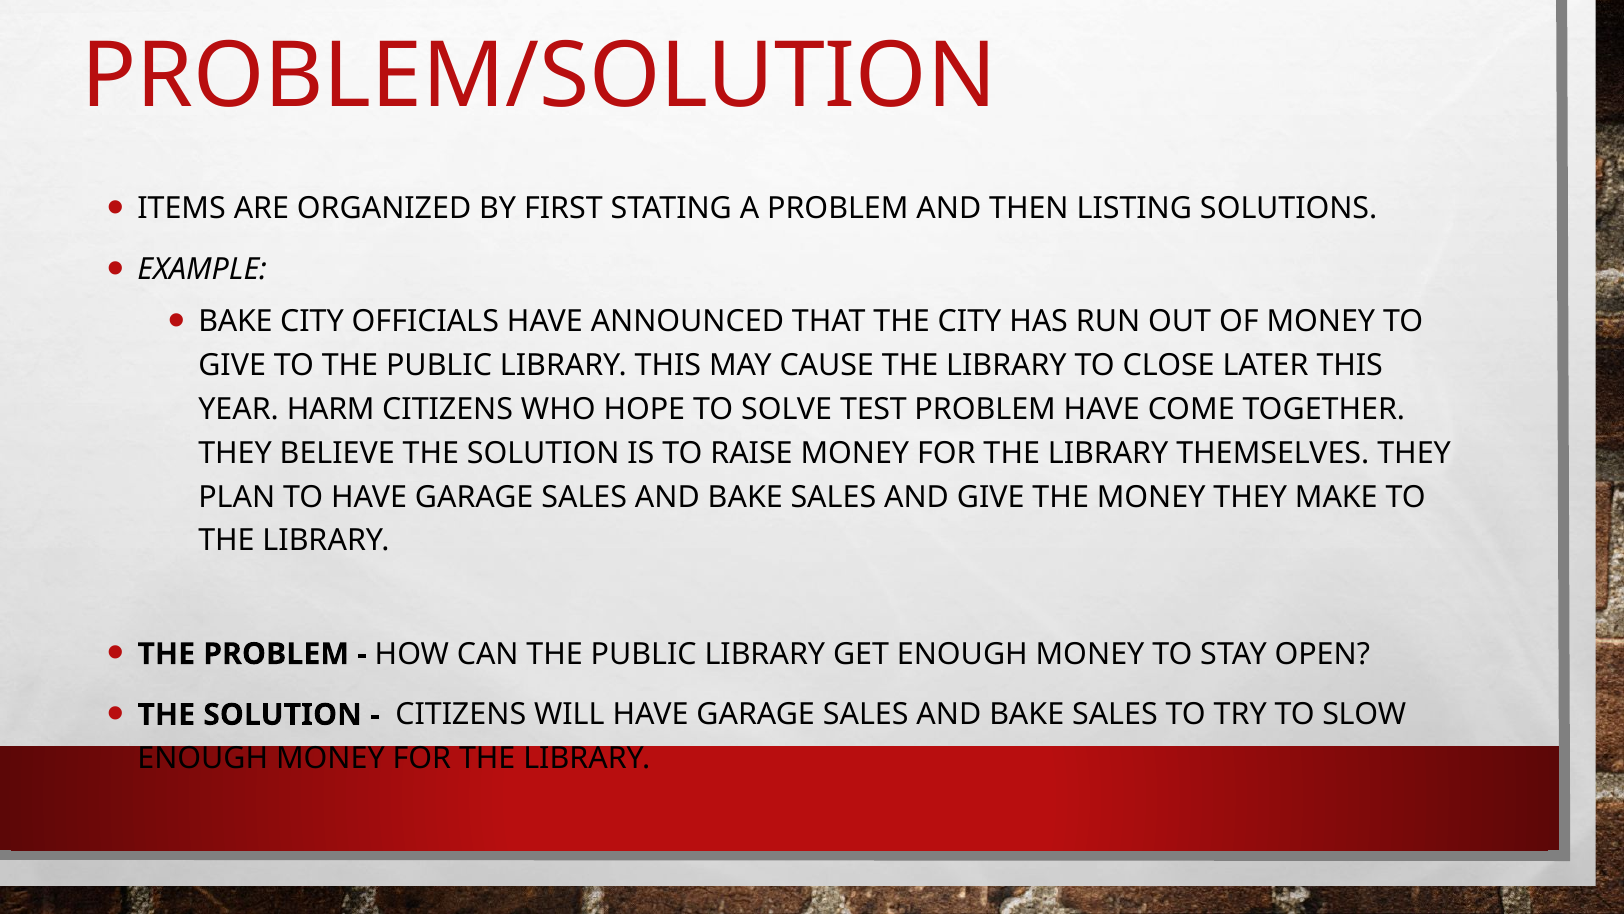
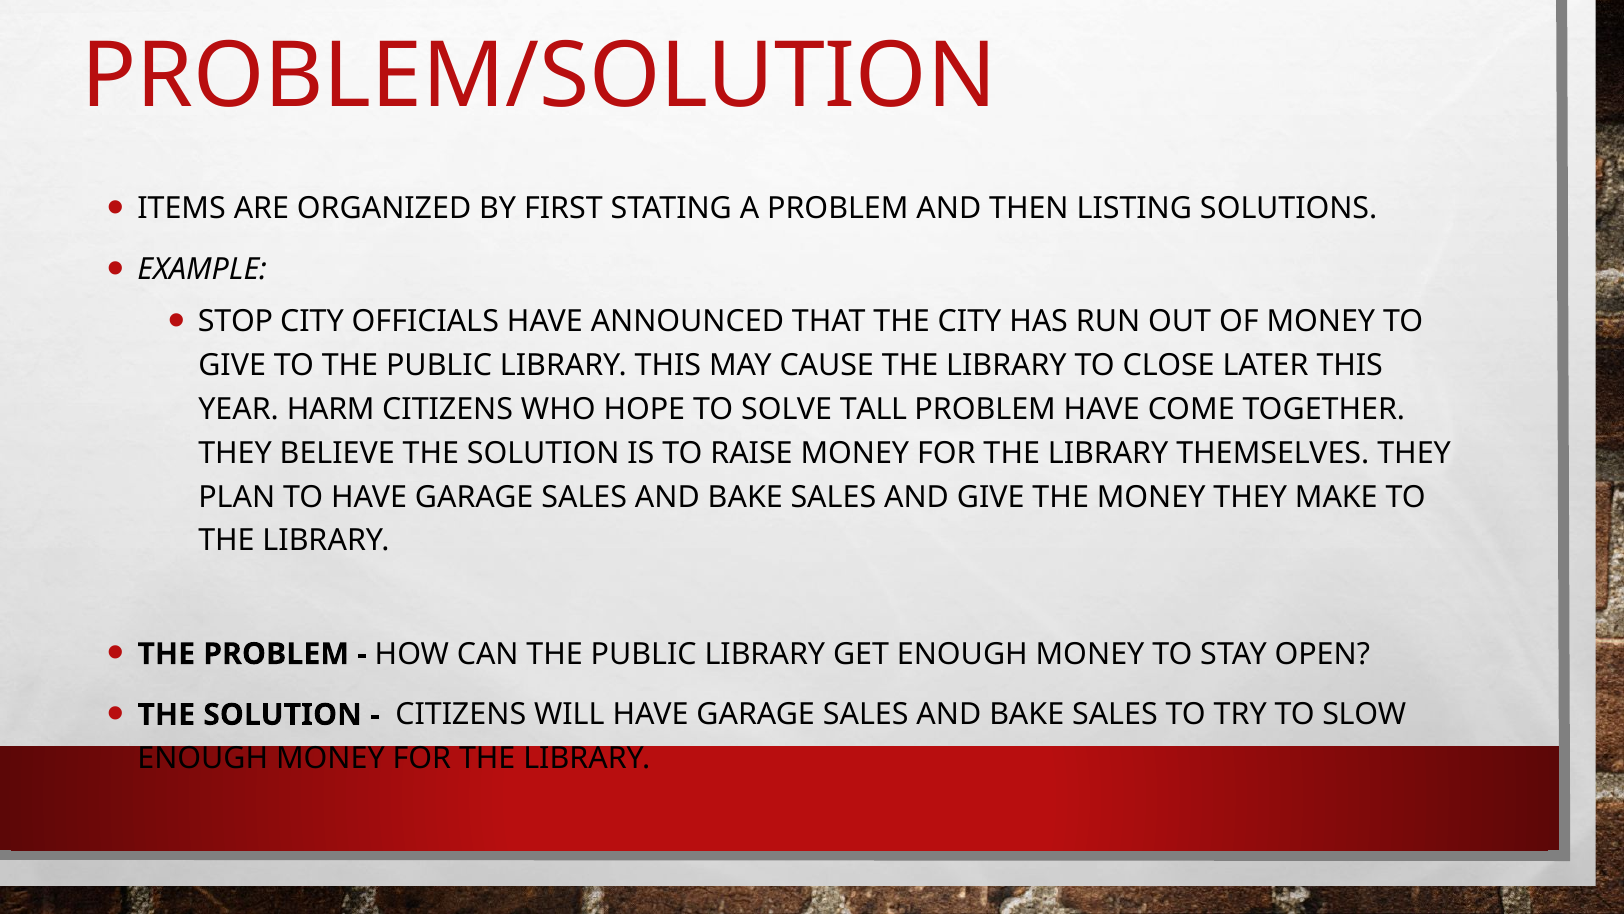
BAKE: BAKE -> STOP (235, 321)
TEST: TEST -> TALL (874, 409)
